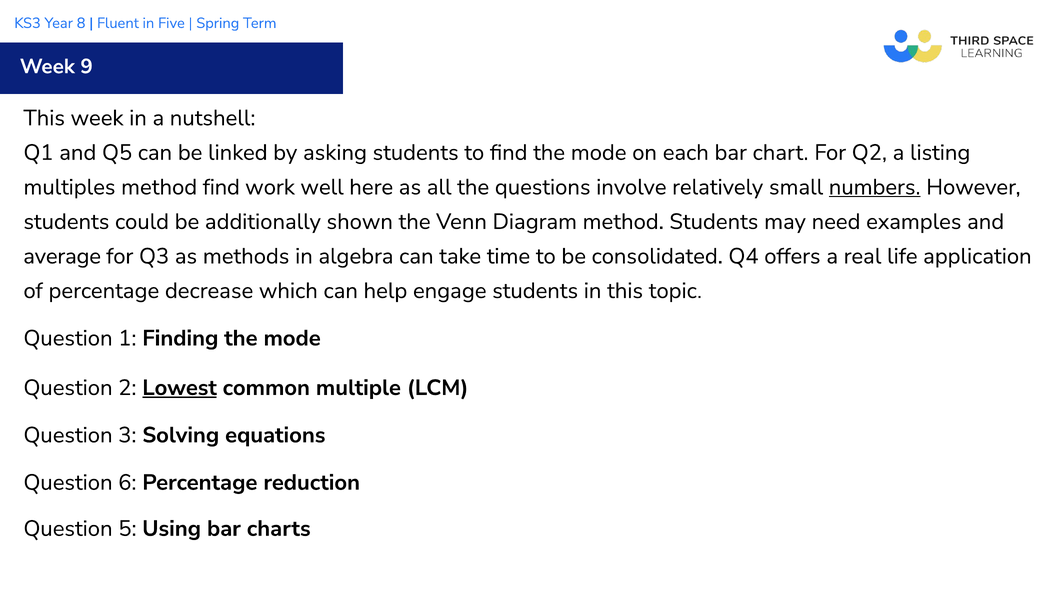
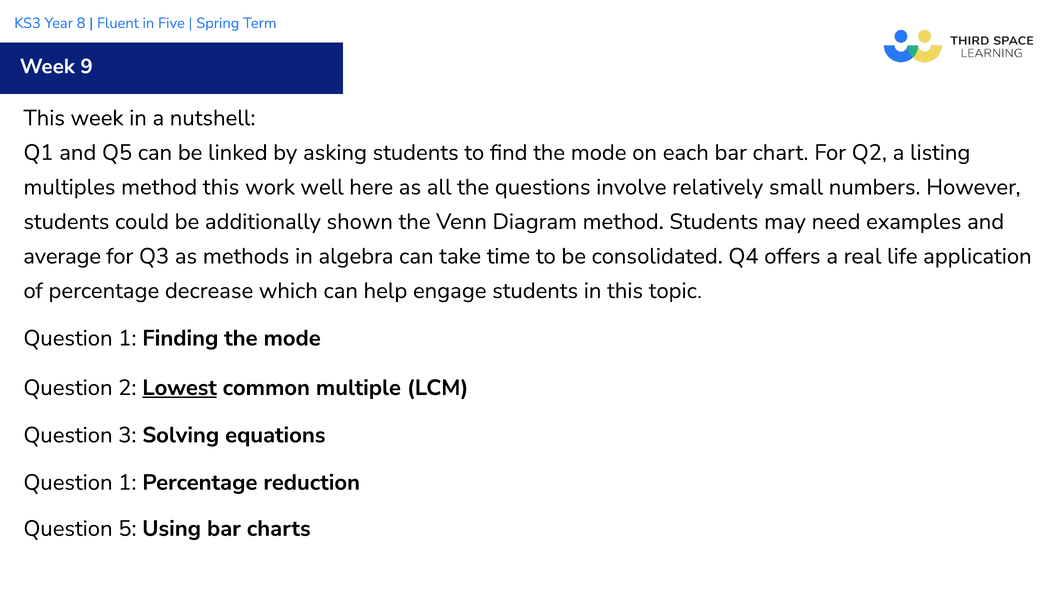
method find: find -> this (221, 187)
numbers underline: present -> none (875, 187)
6: 6 -> 1 (127, 482)
